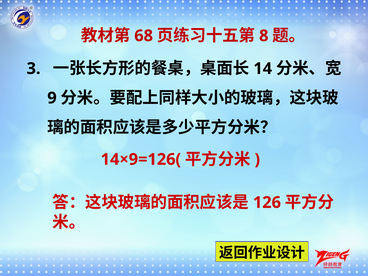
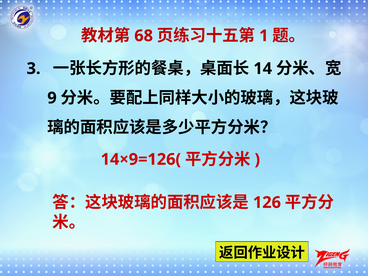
8: 8 -> 1 (264, 36)
